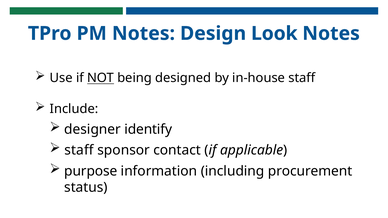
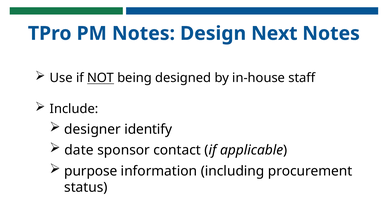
Look: Look -> Next (274, 34)
staff: staff -> date (79, 150)
